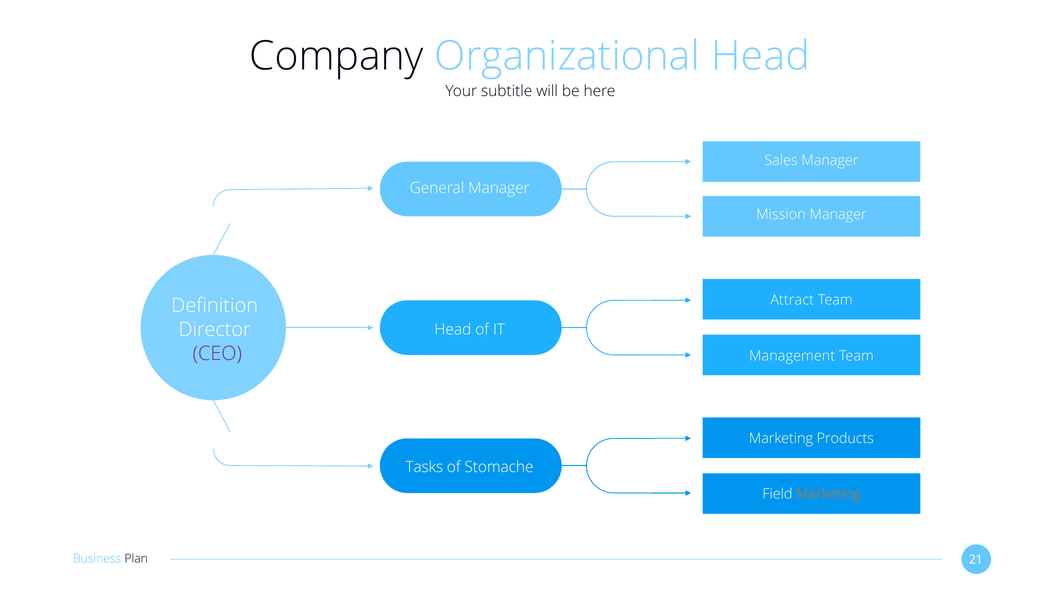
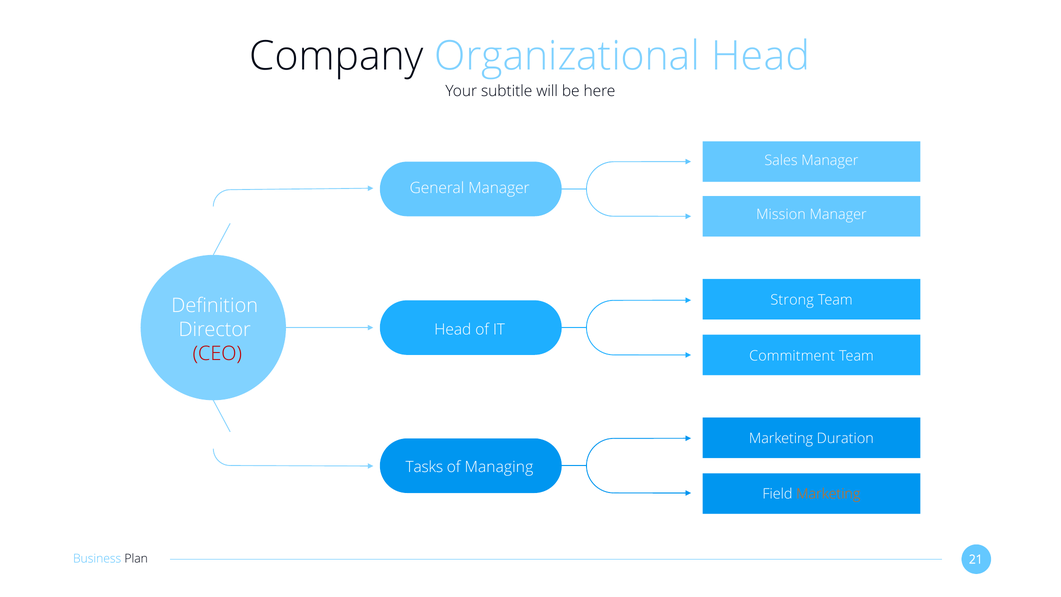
Attract: Attract -> Strong (792, 300)
CEO colour: purple -> red (217, 354)
Management: Management -> Commitment (792, 356)
Products: Products -> Duration (845, 439)
Stomache: Stomache -> Managing (499, 467)
